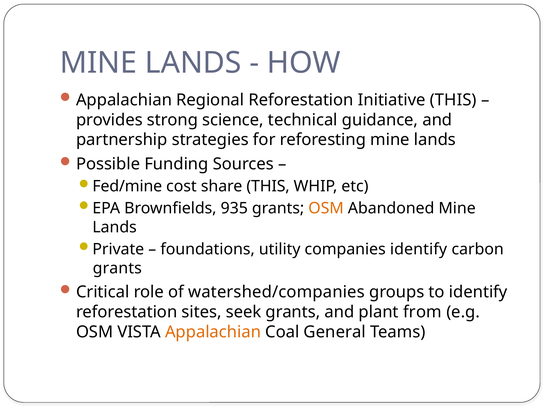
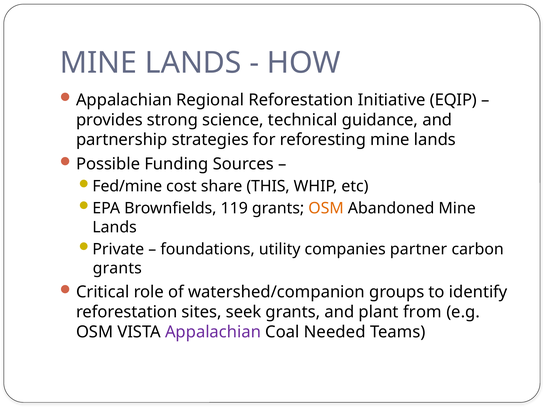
Initiative THIS: THIS -> EQIP (453, 100)
935: 935 -> 119 (234, 208)
companies identify: identify -> partner (419, 249)
watershed/companies: watershed/companies -> watershed/companion (277, 292)
Appalachian colour: orange -> purple (213, 332)
General: General -> Needed (335, 332)
